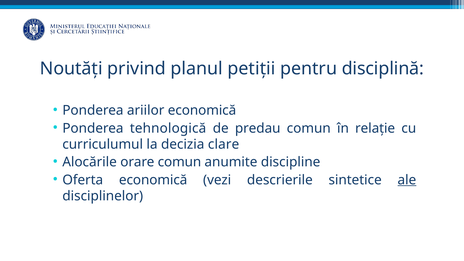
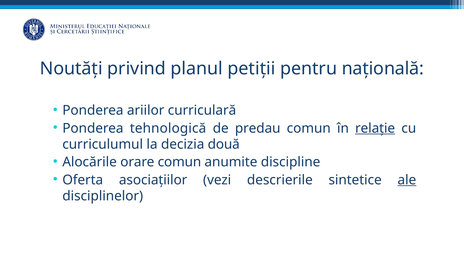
disciplină: disciplină -> națională (383, 68)
ariilor economică: economică -> curriculară (202, 111)
relație underline: none -> present (375, 128)
clare: clare -> două (224, 144)
Oferta economică: economică -> asociațiilor (153, 180)
